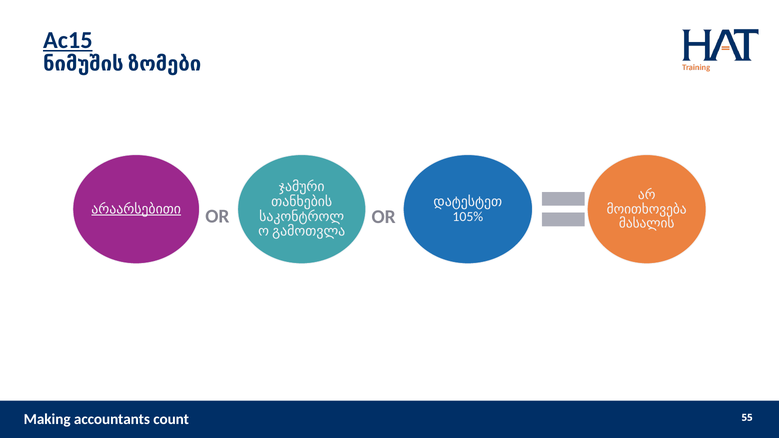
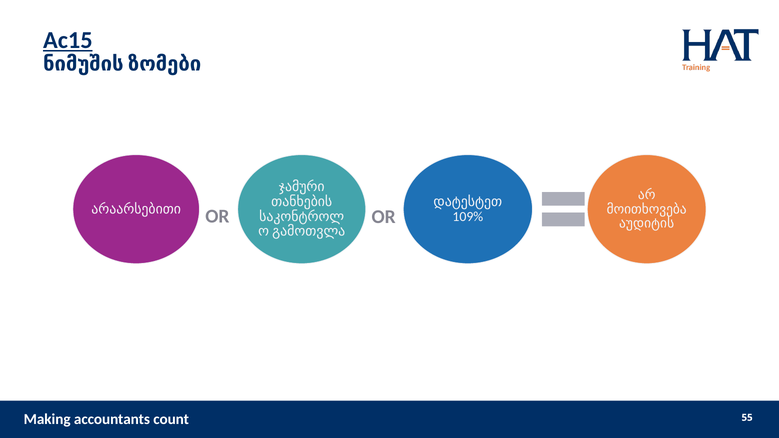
არაარსებითი underline: present -> none (136, 209)
105%: 105% -> 109% (468, 217)
მასალის: მასალის -> აუდიტის (647, 224)
